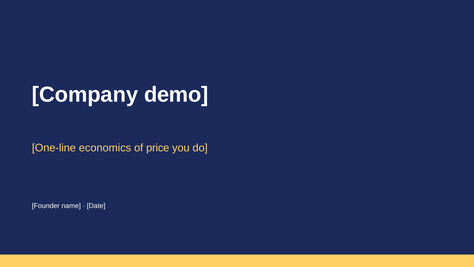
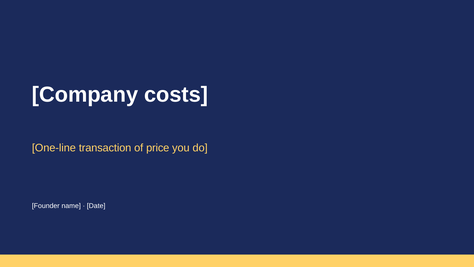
demo: demo -> costs (176, 95)
economics: economics -> transaction (105, 148)
